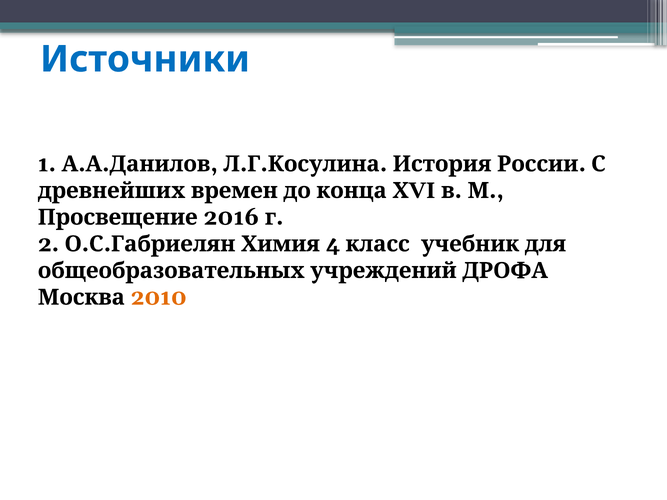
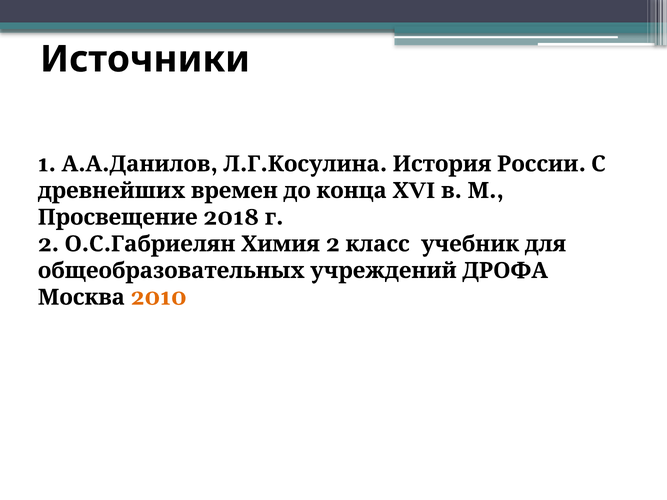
Источники colour: blue -> black (145, 59)
2016: 2016 -> 2018 (231, 217)
4: 4 -> 2 (333, 244)
